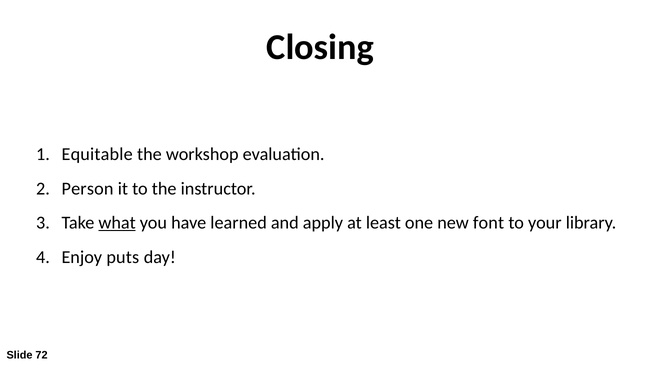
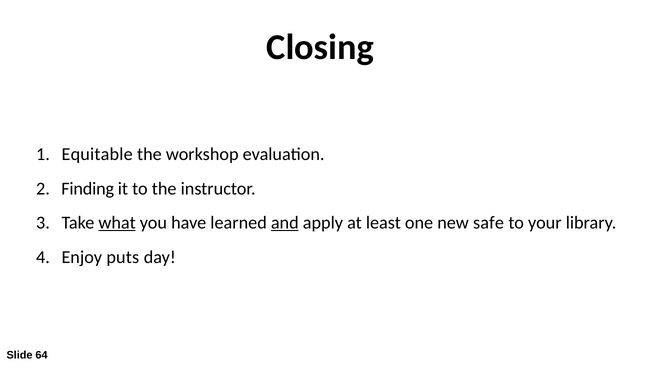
Person: Person -> Finding (88, 189)
and underline: none -> present (285, 223)
font: font -> safe (489, 223)
72: 72 -> 64 (42, 355)
